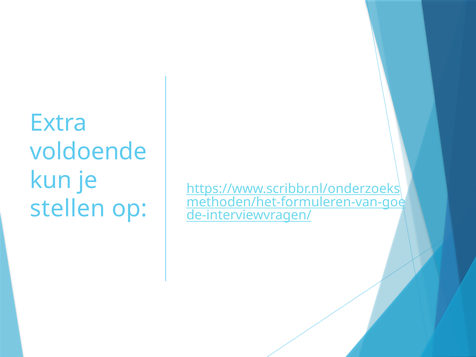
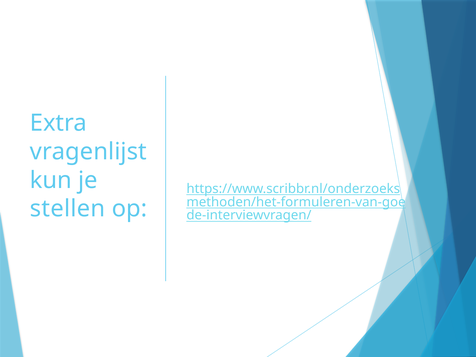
voldoende: voldoende -> vragenlijst (88, 152)
